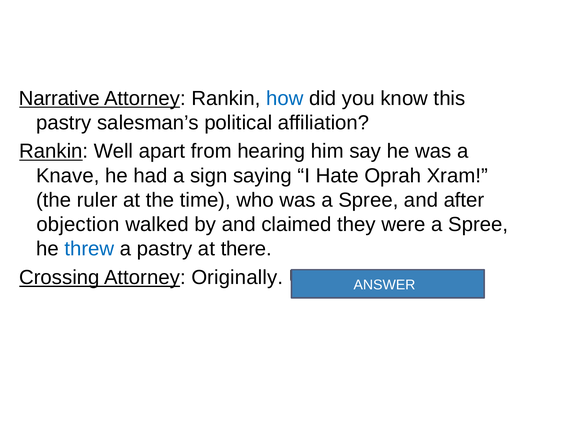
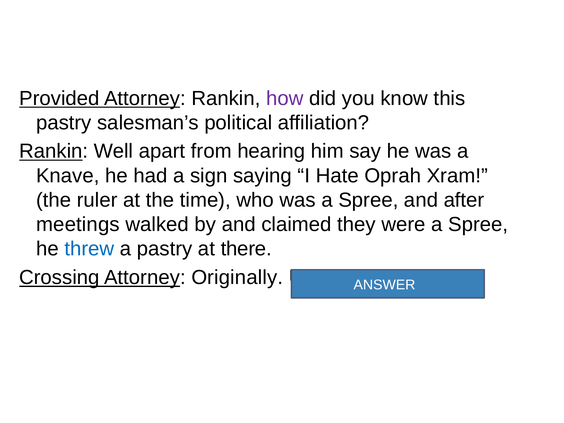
Narrative: Narrative -> Provided (59, 98)
how colour: blue -> purple (285, 98)
objection: objection -> meetings (78, 224)
